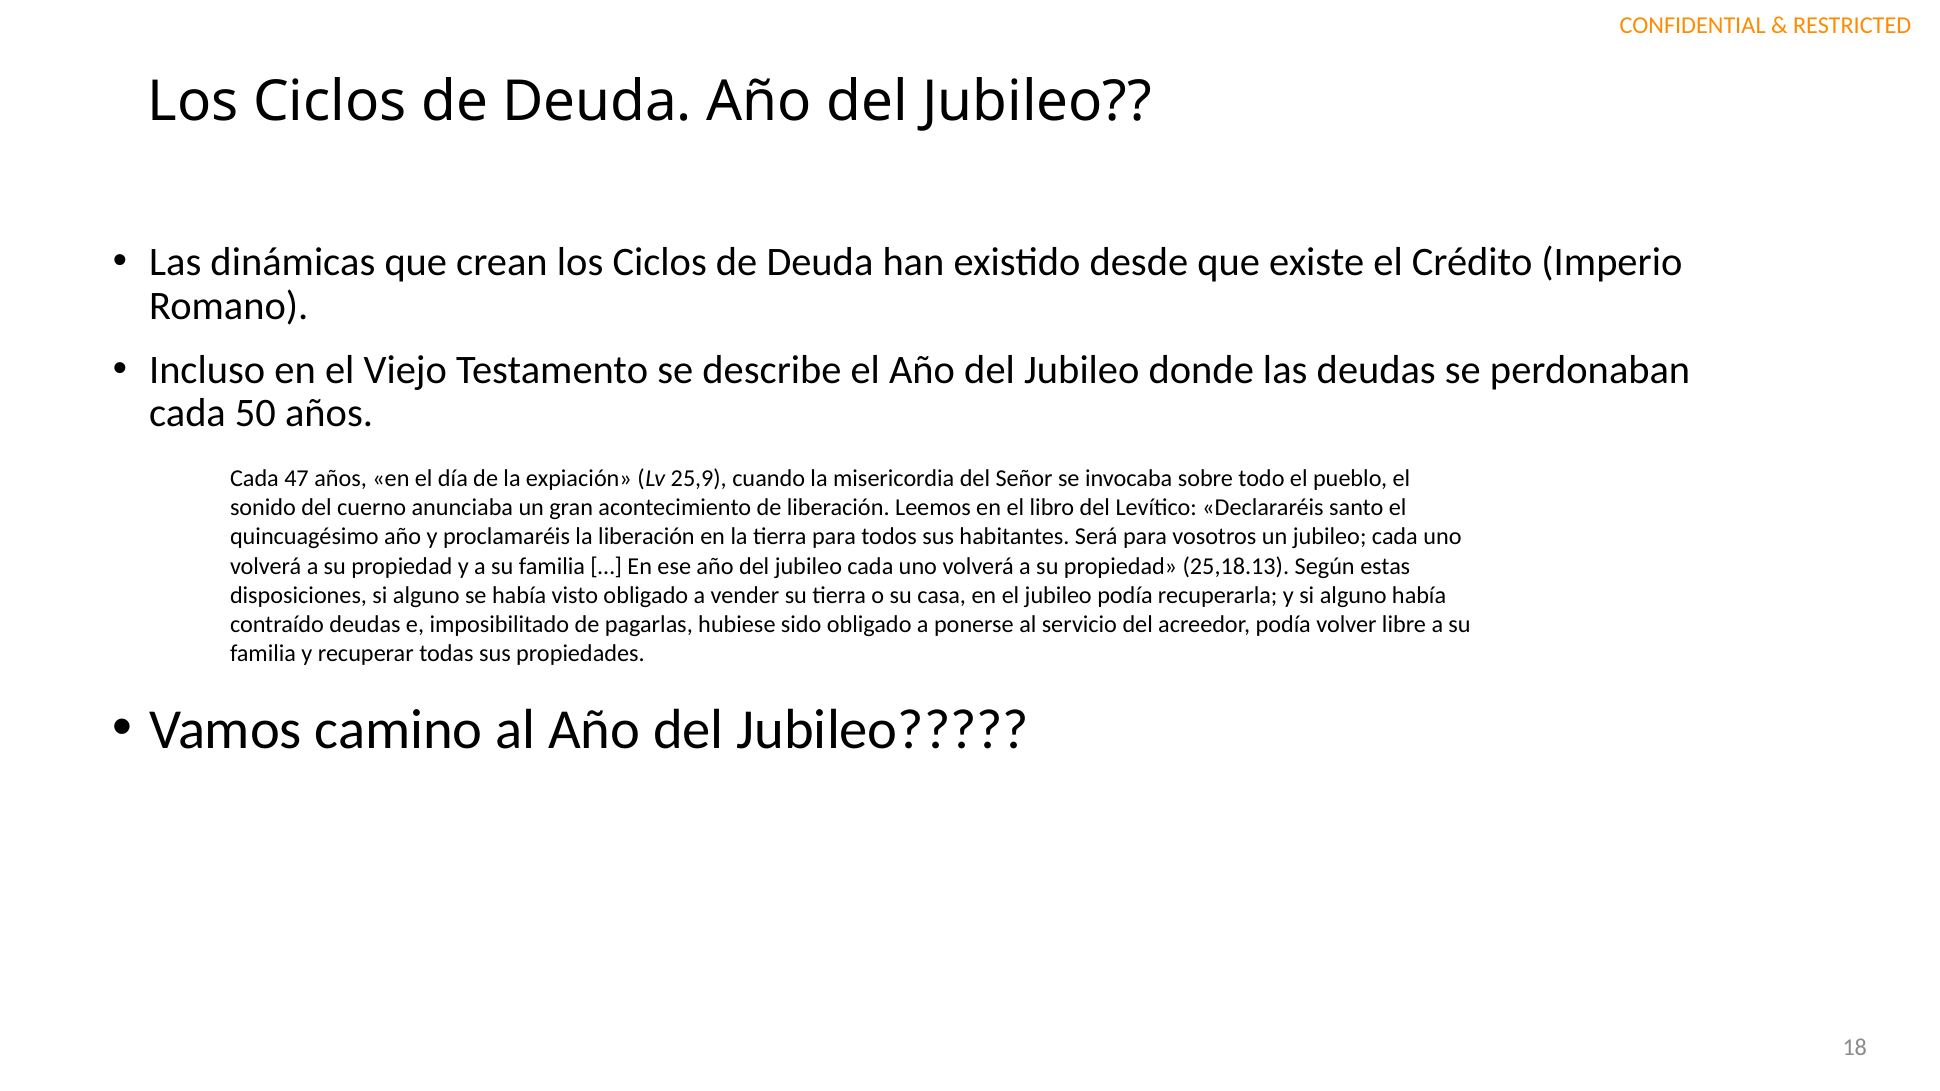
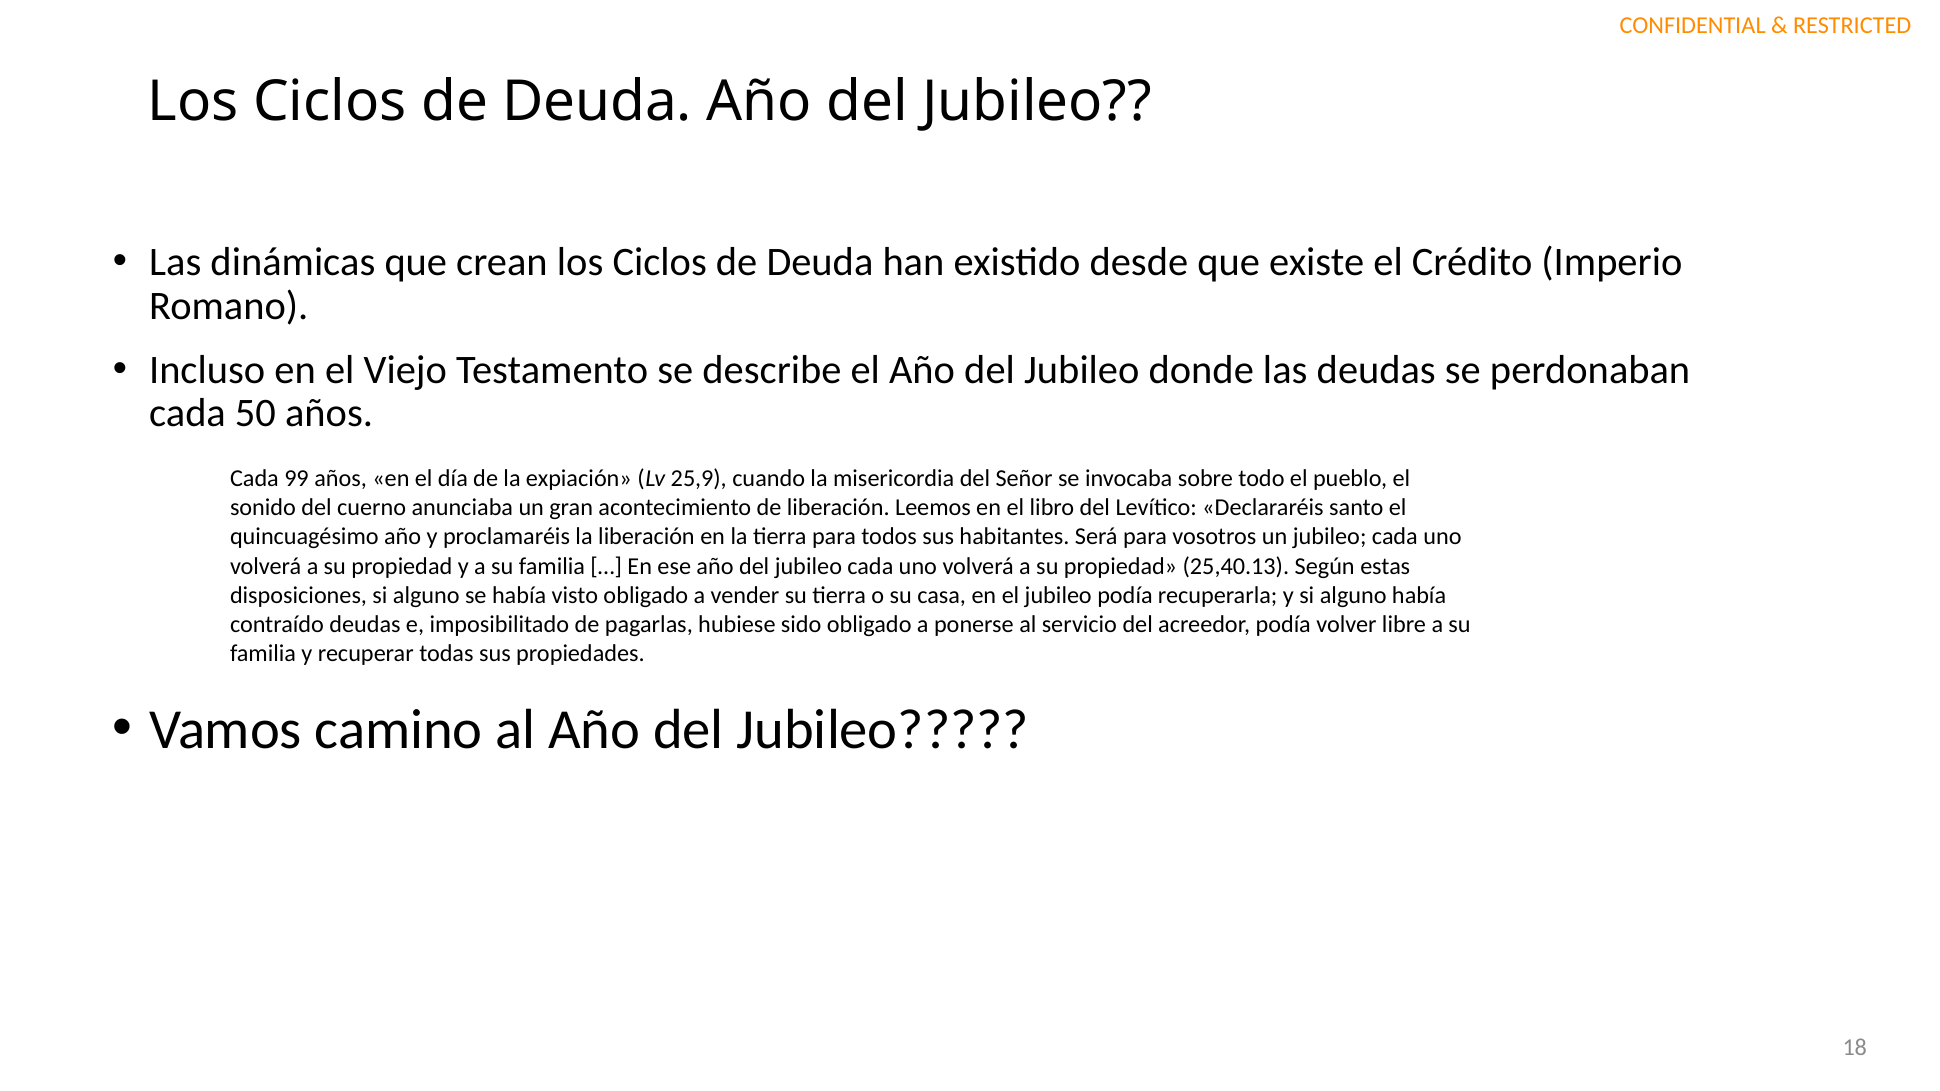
47: 47 -> 99 (296, 479)
25,18.13: 25,18.13 -> 25,40.13 (1236, 566)
